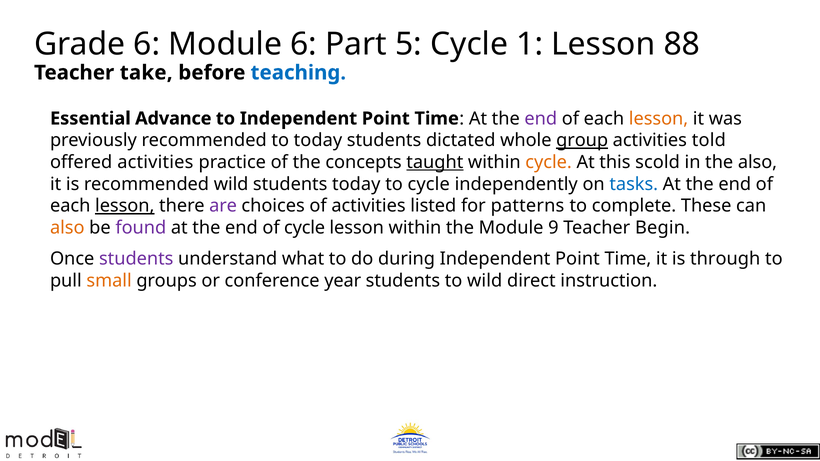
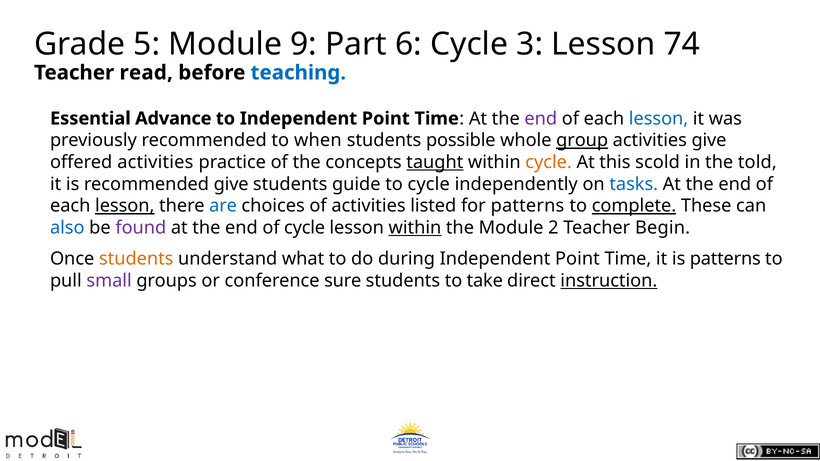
Grade 6: 6 -> 5 (147, 44)
Module 6: 6 -> 9 (304, 44)
5: 5 -> 6 (409, 44)
1: 1 -> 3 (530, 44)
88: 88 -> 74 (682, 44)
take: take -> read (146, 73)
lesson colour: orange -> blue (659, 119)
to today: today -> when (318, 140)
dictated: dictated -> possible (461, 140)
activities told: told -> give (709, 140)
the also: also -> told (757, 162)
recommended wild: wild -> give (231, 184)
students today: today -> guide (356, 184)
are colour: purple -> blue (223, 206)
complete underline: none -> present (634, 206)
also colour: orange -> blue (67, 228)
within underline: none -> present (415, 228)
9: 9 -> 2 (553, 228)
students colour: purple -> orange (136, 259)
is through: through -> patterns (725, 259)
small colour: orange -> purple (109, 281)
year: year -> sure (343, 281)
to wild: wild -> take (485, 281)
instruction underline: none -> present (609, 281)
